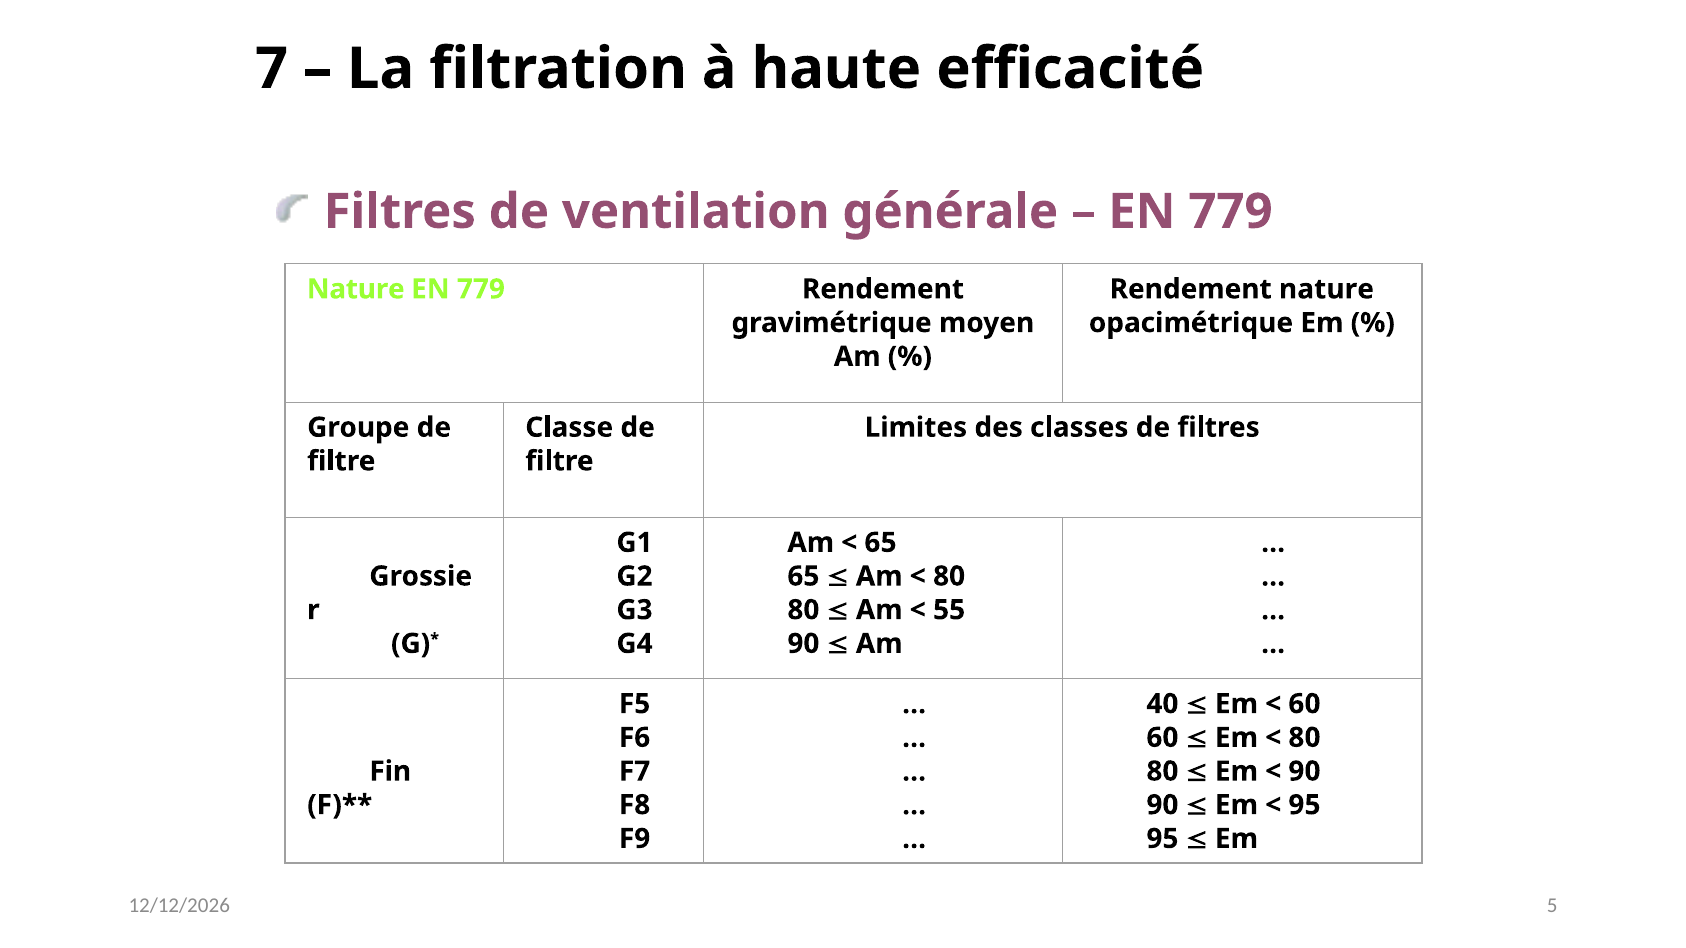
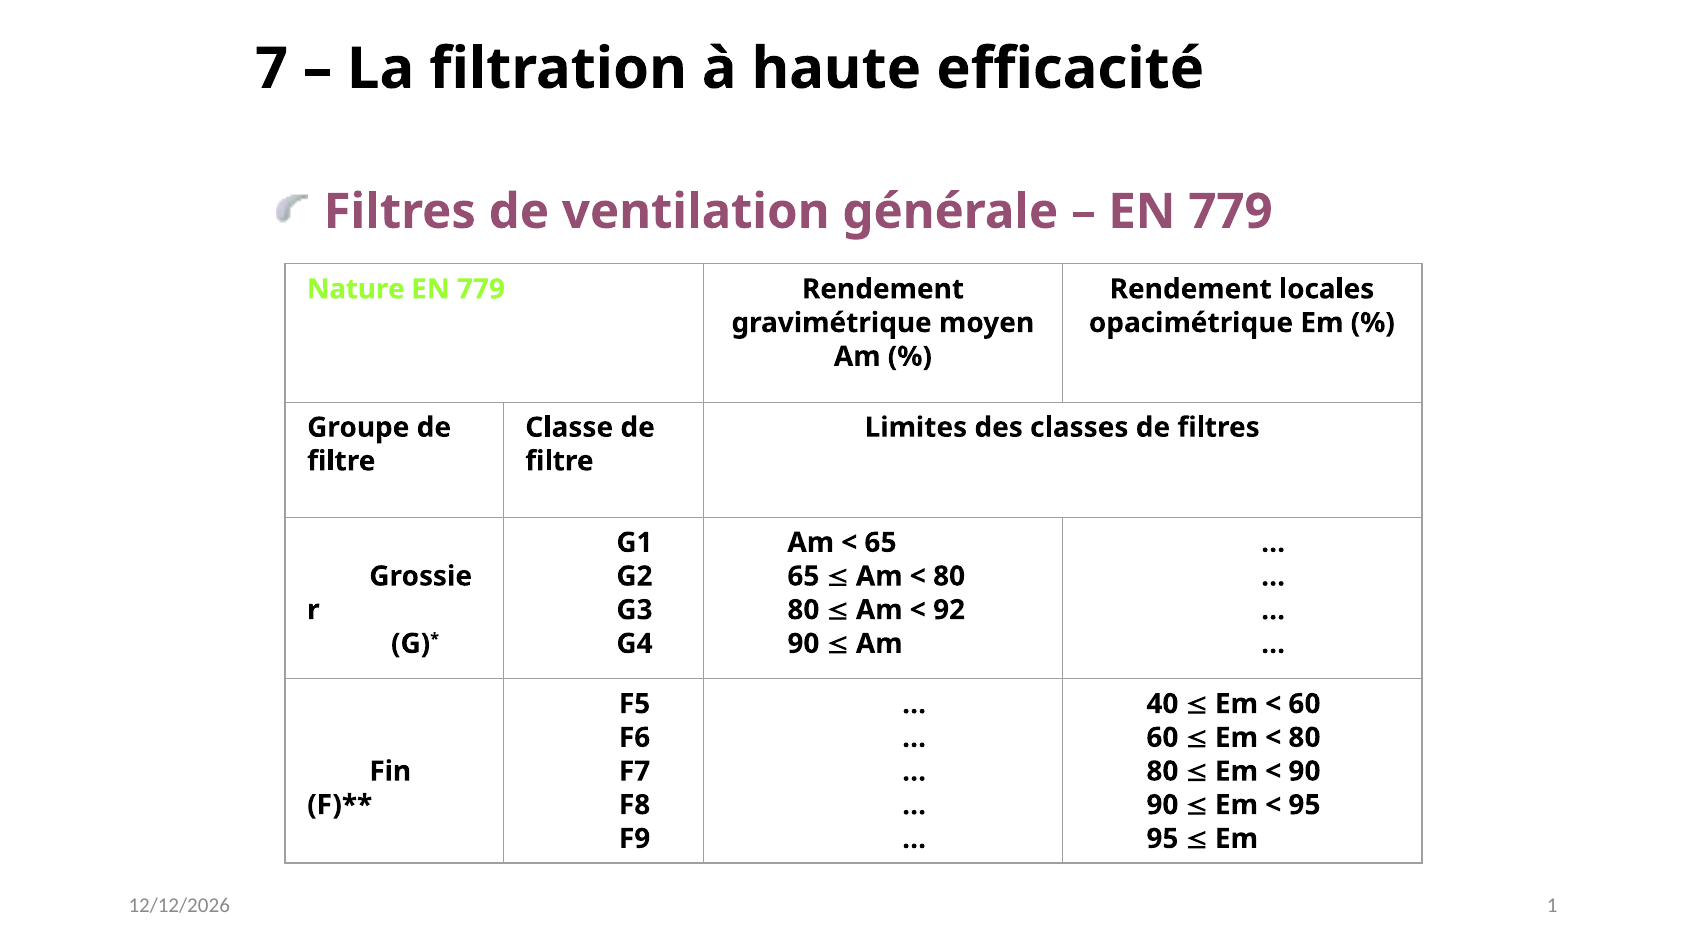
Rendement nature: nature -> locales (1327, 289)
55: 55 -> 92 (949, 610)
5: 5 -> 1 (1552, 905)
